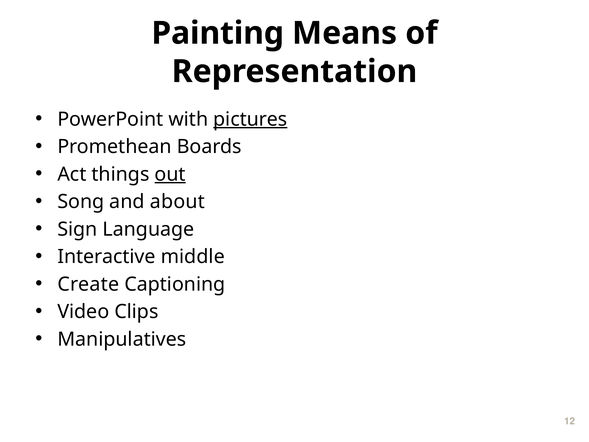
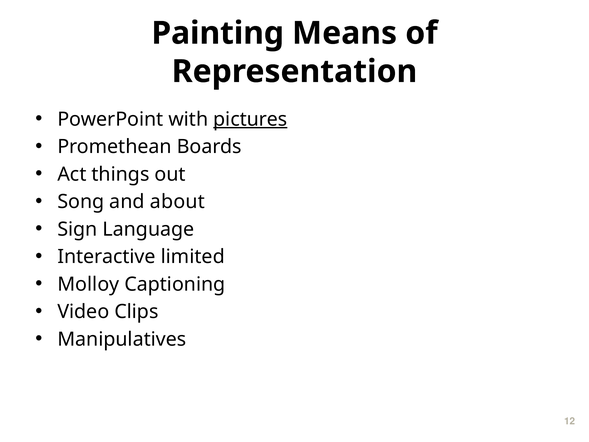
out underline: present -> none (170, 174)
middle: middle -> limited (193, 257)
Create: Create -> Molloy (88, 284)
